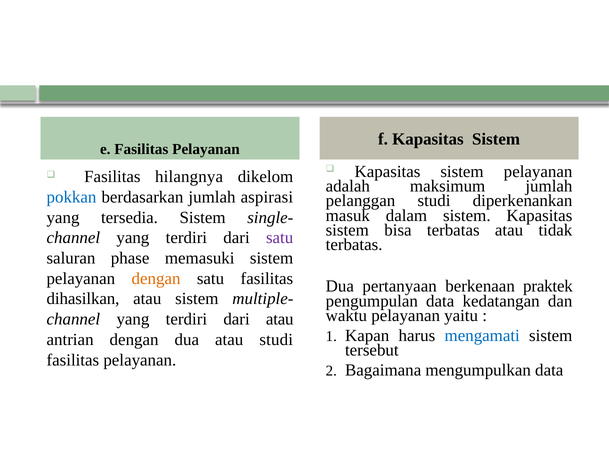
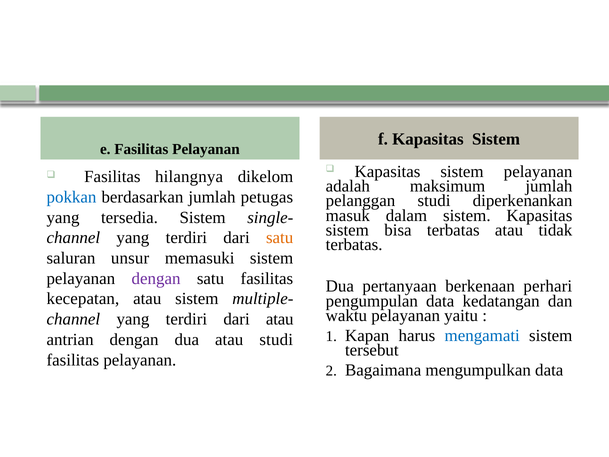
aspirasi: aspirasi -> petugas (267, 197)
satu colour: purple -> orange (280, 238)
phase: phase -> unsur (130, 258)
dengan colour: orange -> purple (156, 278)
praktek: praktek -> perhari (548, 286)
dihasilkan: dihasilkan -> kecepatan (83, 299)
